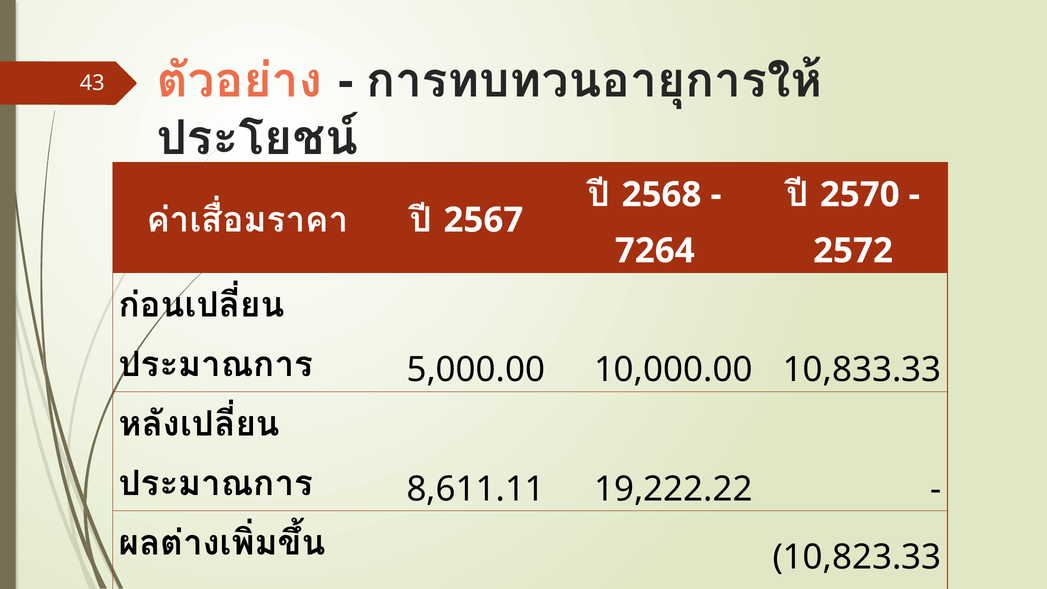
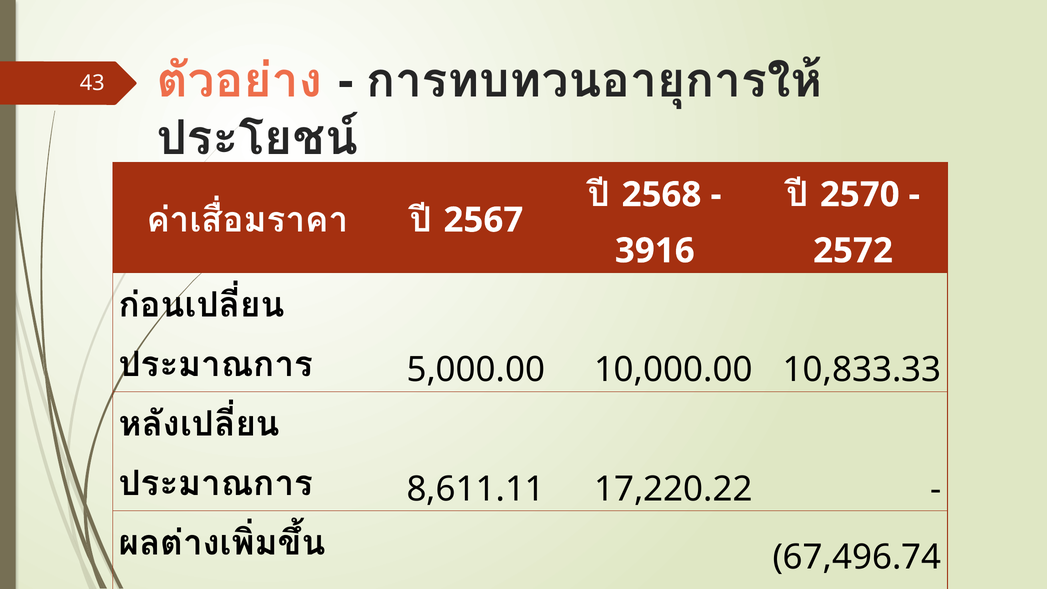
7264: 7264 -> 3916 (655, 251)
19,222.22: 19,222.22 -> 17,220.22 (673, 489)
10,823.33: 10,823.33 -> 67,496.74 (857, 557)
